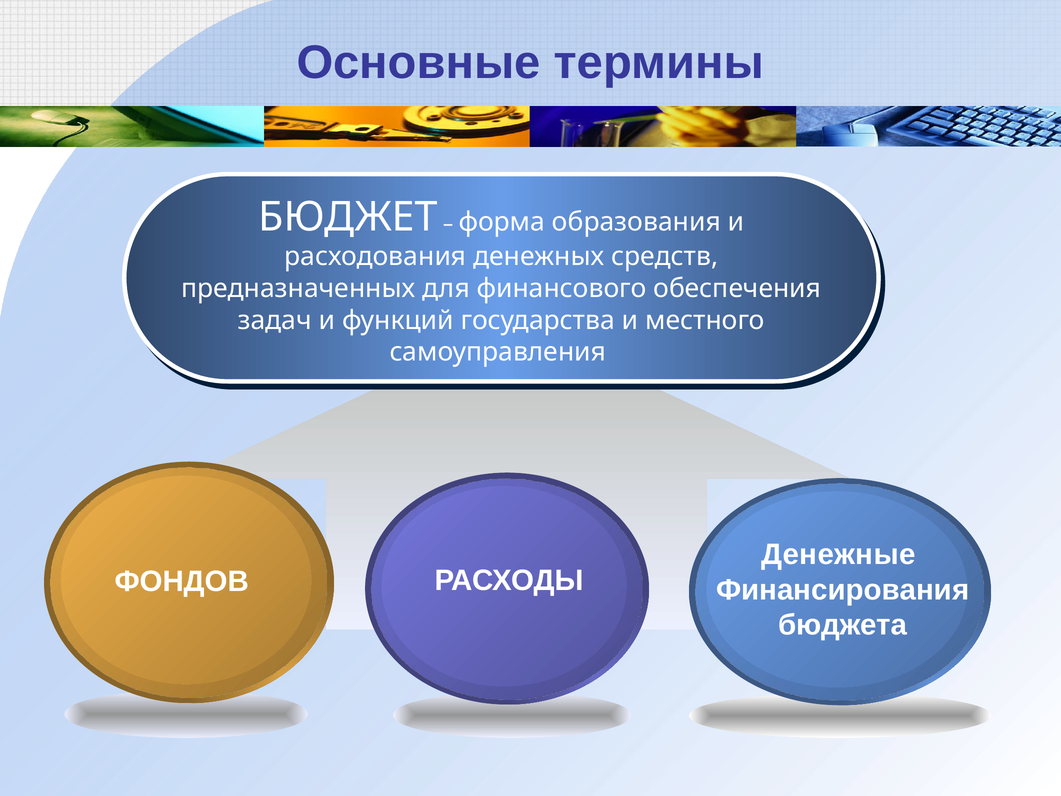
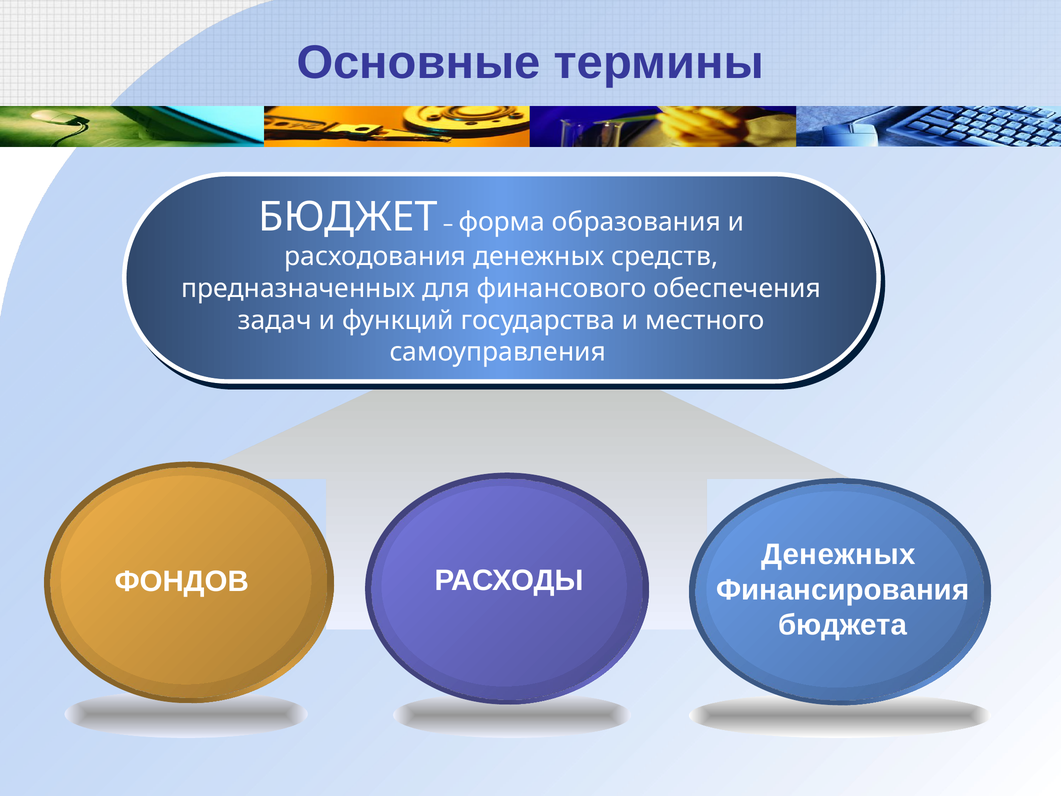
Денежные: Денежные -> Денежных (838, 554)
